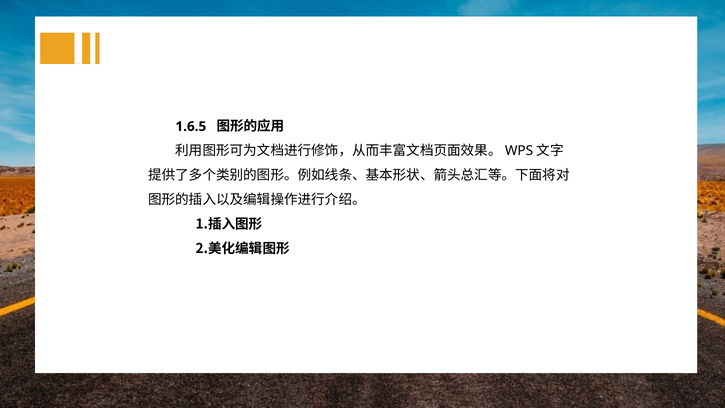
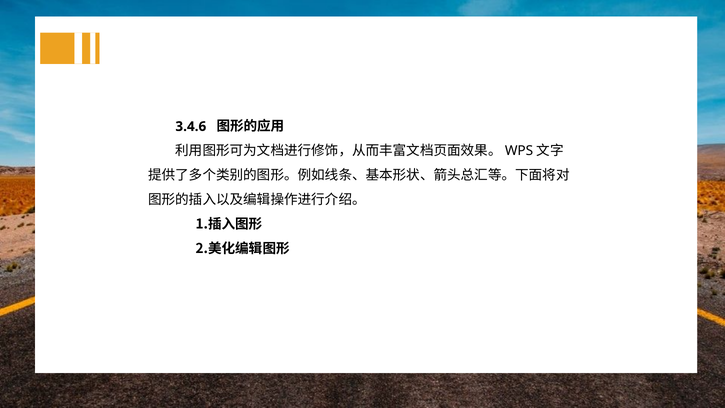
1.6.5: 1.6.5 -> 3.4.6 (191, 126)
